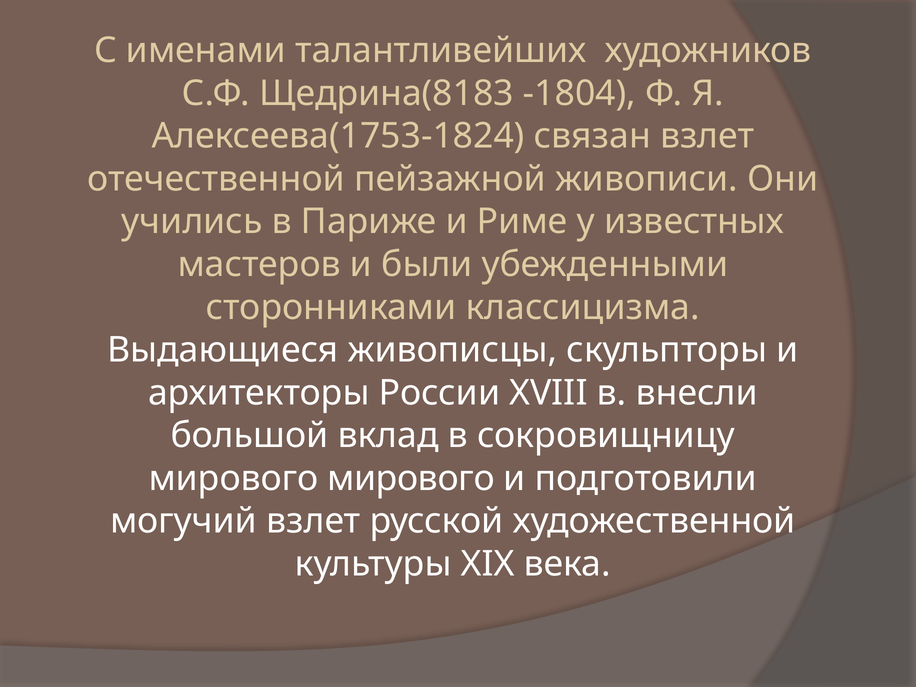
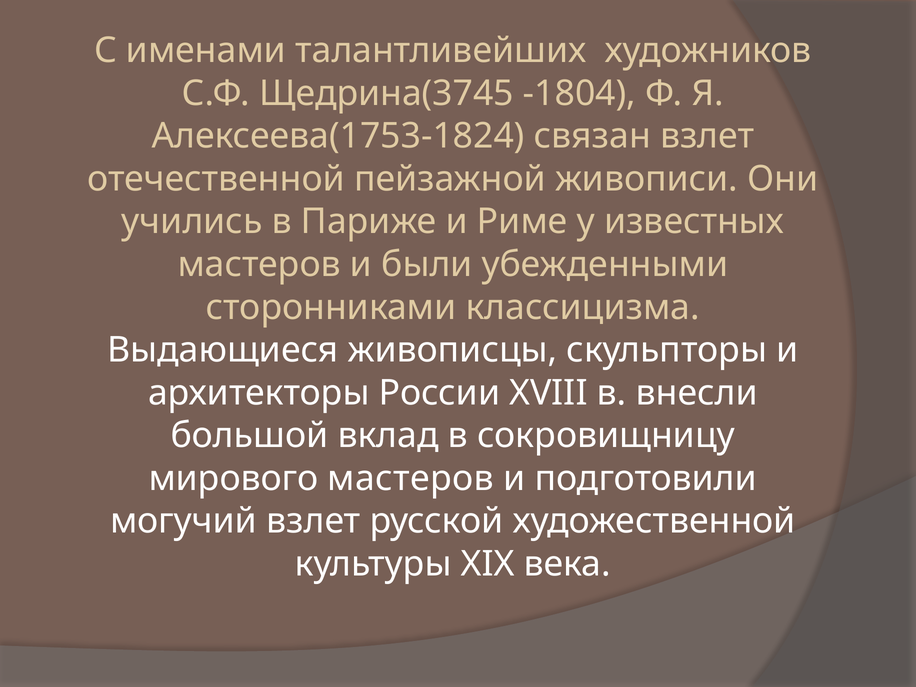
Щедрина(8183: Щедрина(8183 -> Щедрина(3745 (386, 93)
мирового мирового: мирового -> мастеров (411, 478)
